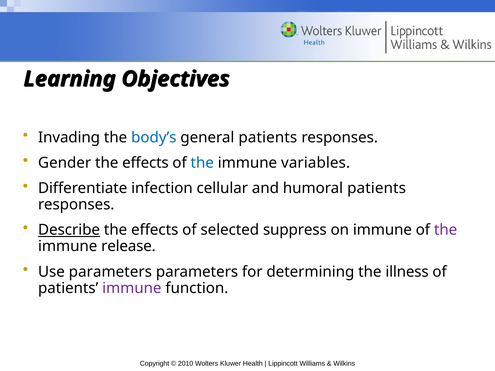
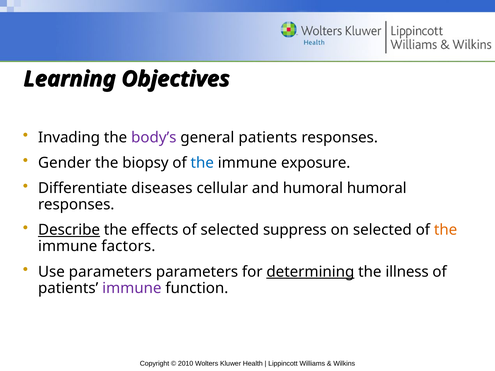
body’s colour: blue -> purple (154, 138)
effects: effects -> biopsy (145, 163)
variables: variables -> exposure (316, 163)
infection: infection -> diseases (162, 188)
humoral patients: patients -> humoral (377, 188)
on immune: immune -> selected (382, 230)
the colour: purple -> orange (446, 230)
release: release -> factors (128, 246)
determining underline: none -> present (310, 272)
